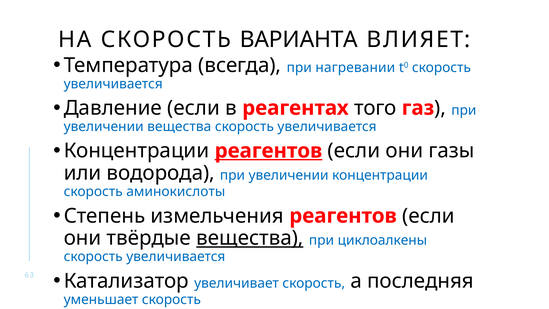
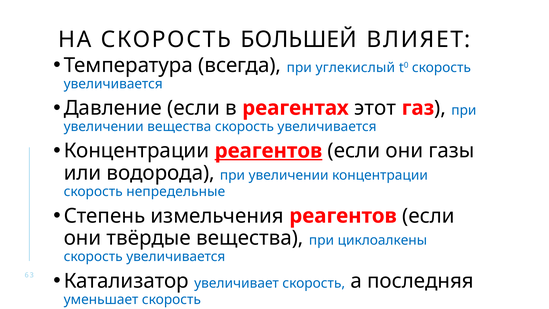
ВАРИАНТА: ВАРИАНТА -> БОЛЬШЕЙ (299, 40)
нагревании: нагревании -> углекислый (355, 67)
того: того -> этот (375, 108)
аминокислоты: аминокислоты -> непредельные (176, 192)
вещества underline: present -> none (250, 238)
